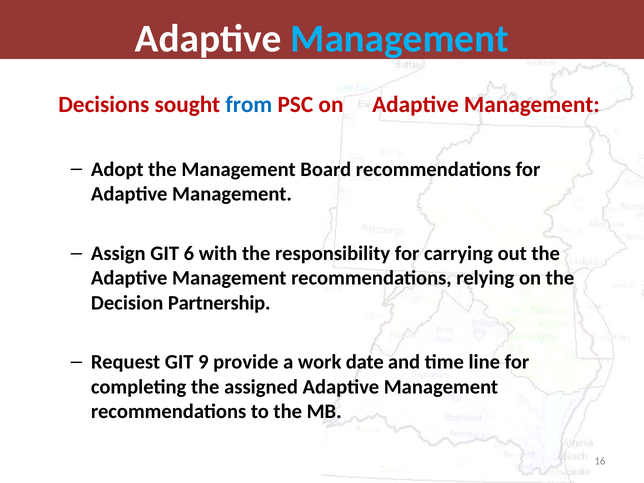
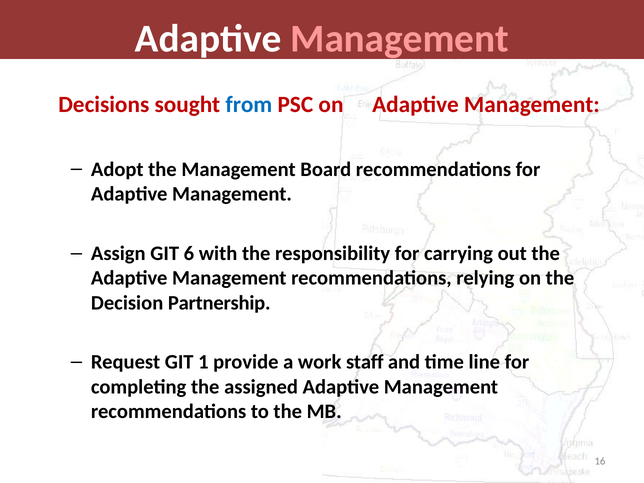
Management colour: light blue -> pink (400, 39)
9: 9 -> 1 (203, 362)
date: date -> staff (365, 362)
